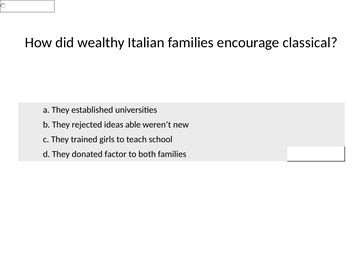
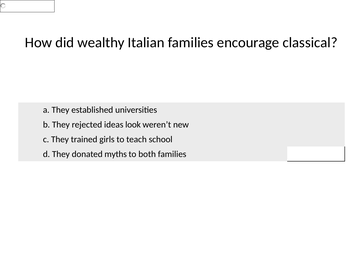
able: able -> look (133, 125)
factor: factor -> myths (116, 154)
